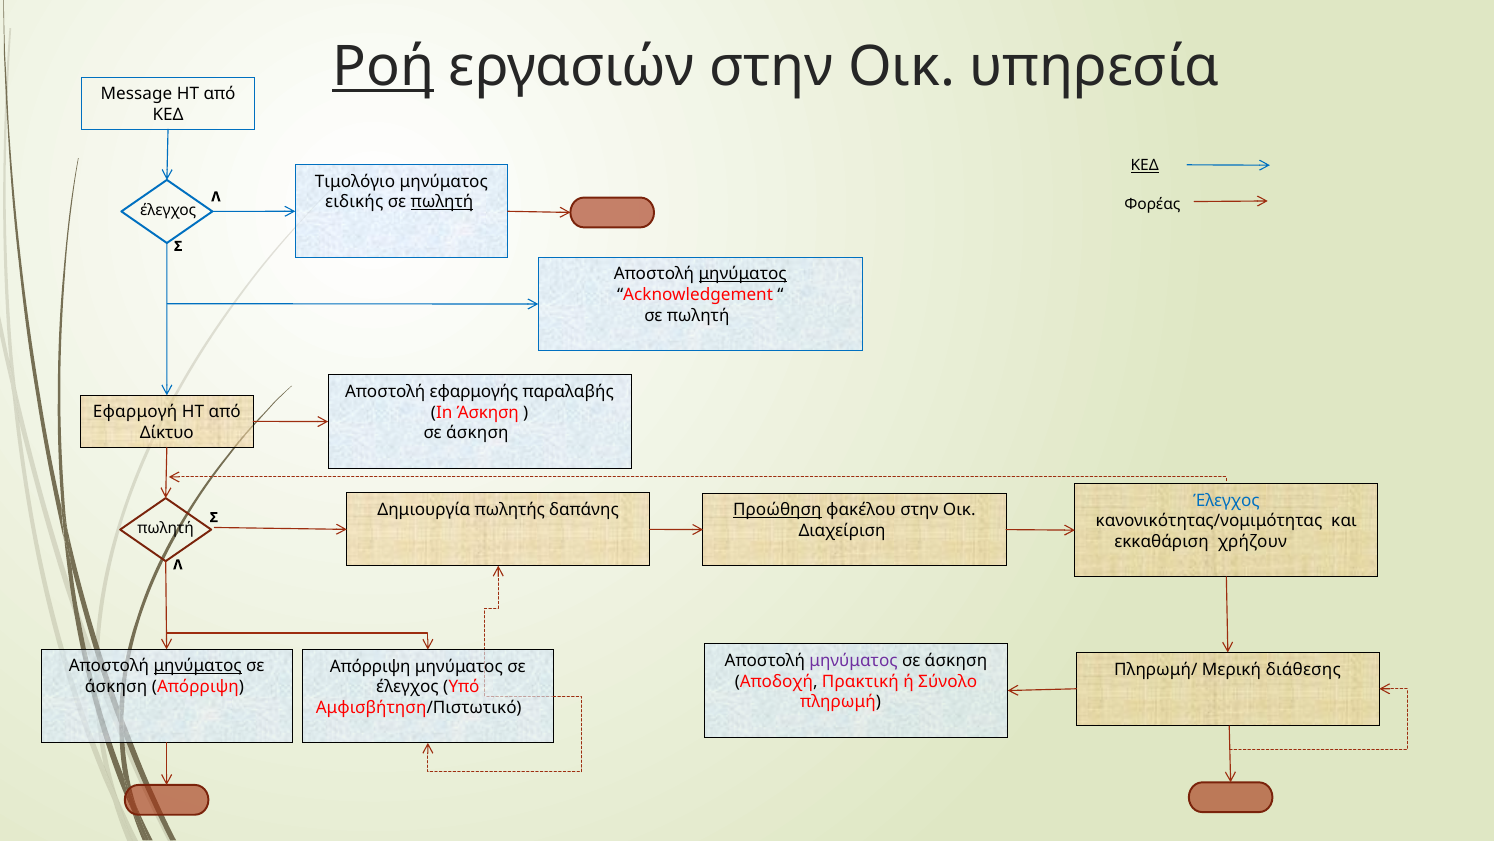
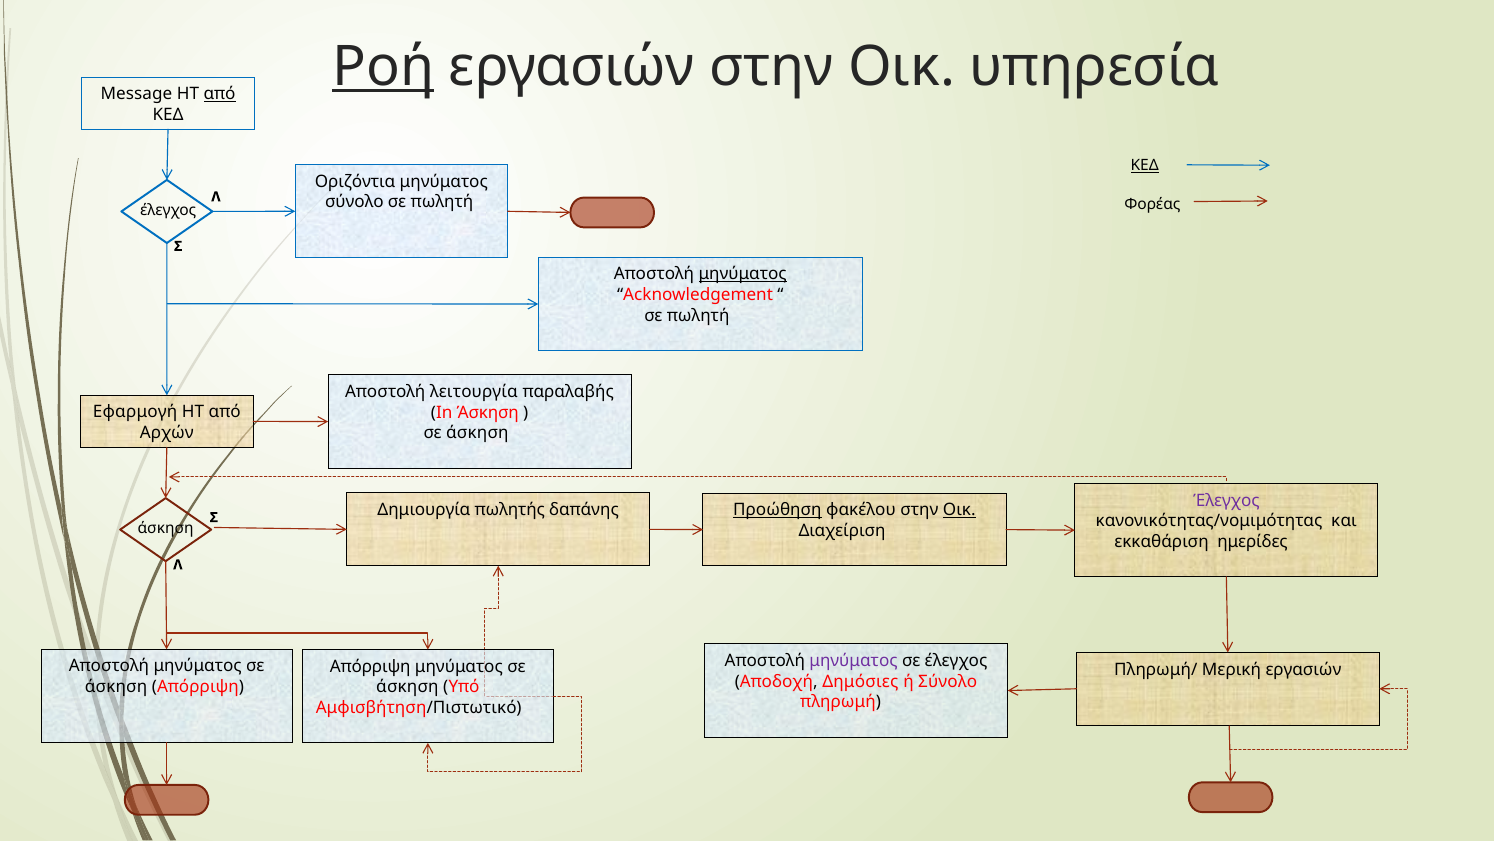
από underline: none -> present (220, 94)
Τιμολόγιο: Τιμολόγιο -> Οριζόντια (355, 181)
ειδικής: ειδικής -> σύνολο (354, 202)
πωλητή underline: present -> none (442, 202)
εφαρμογής: εφαρμογής -> λειτουργία (474, 392)
Δίκτυο: Δίκτυο -> Αρχών (167, 432)
Έλεγχος colour: blue -> purple (1226, 500)
Οικ underline: none -> present (959, 510)
πωλητή: πωλητή -> άσκηση (166, 528)
χρήζουν: χρήζουν -> ημερίδες (1253, 541)
άσκηση: άσκηση -> έλεγχος (956, 660)
μηνύματος underline: present -> none (198, 666)
Μερική διάθεσης: διάθεσης -> εργασιών (1303, 669)
Πρακτική: Πρακτική -> Δημόσιες (860, 681)
έλεγχος: έλεγχος -> άσκηση (407, 687)
